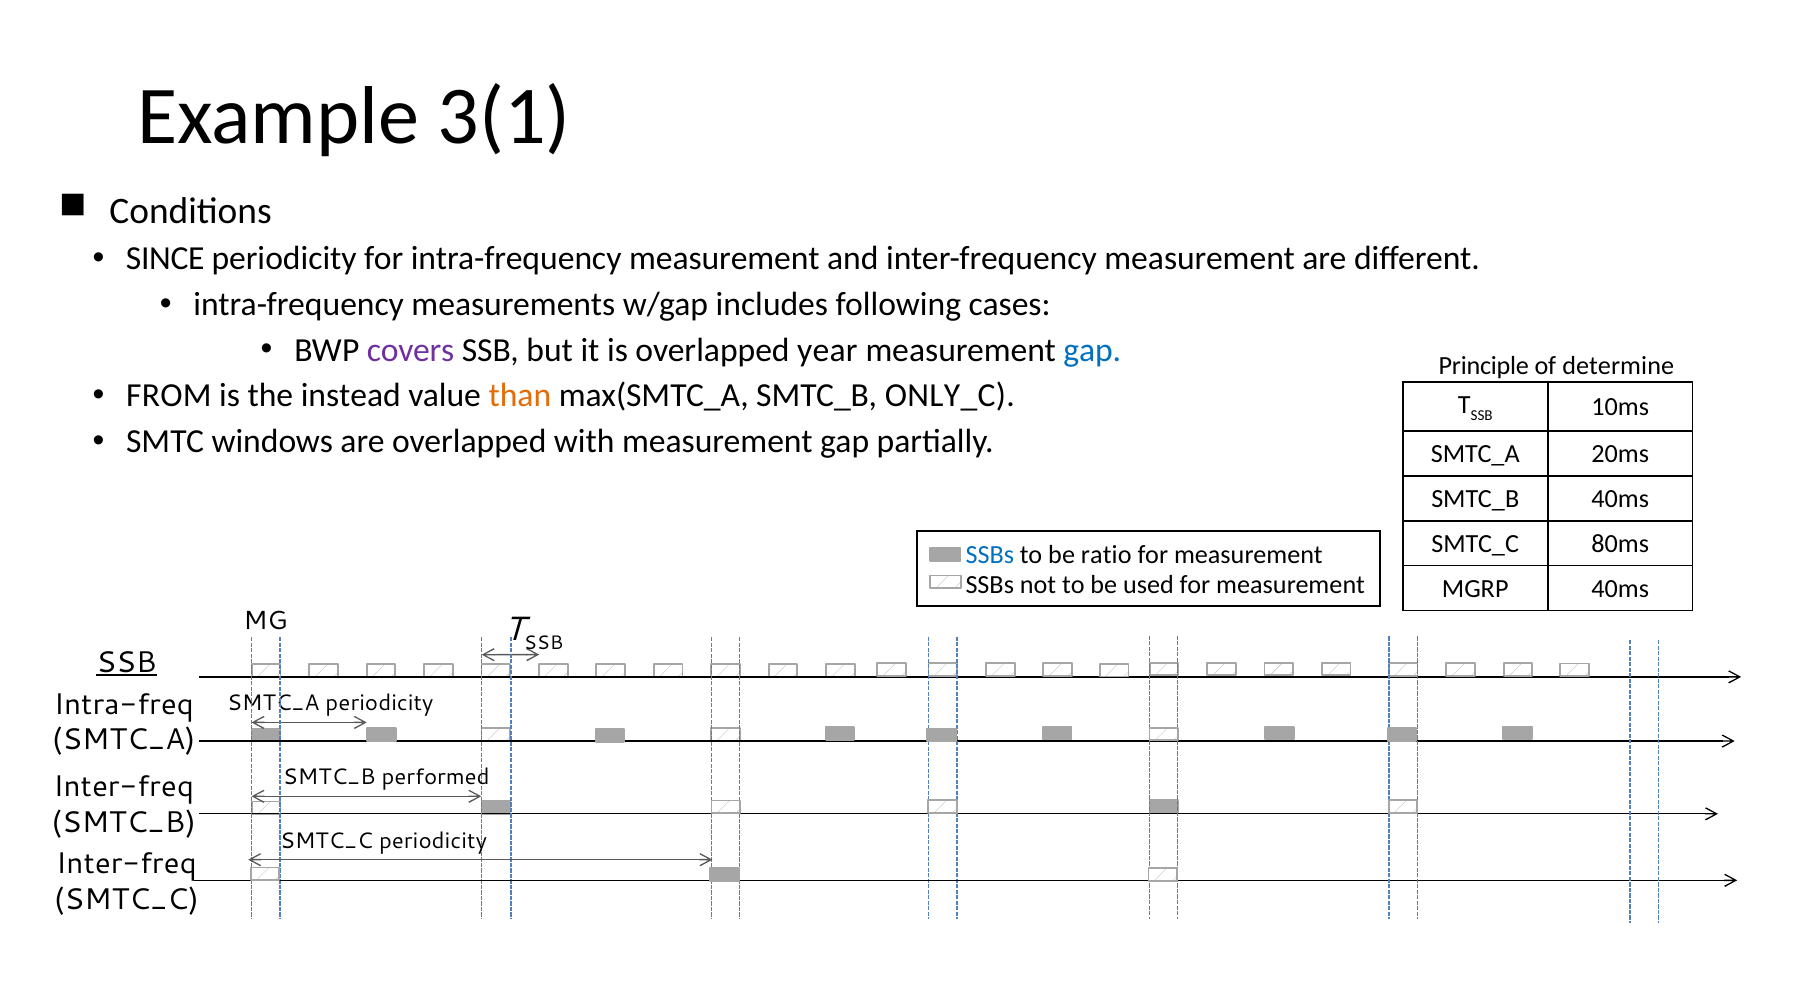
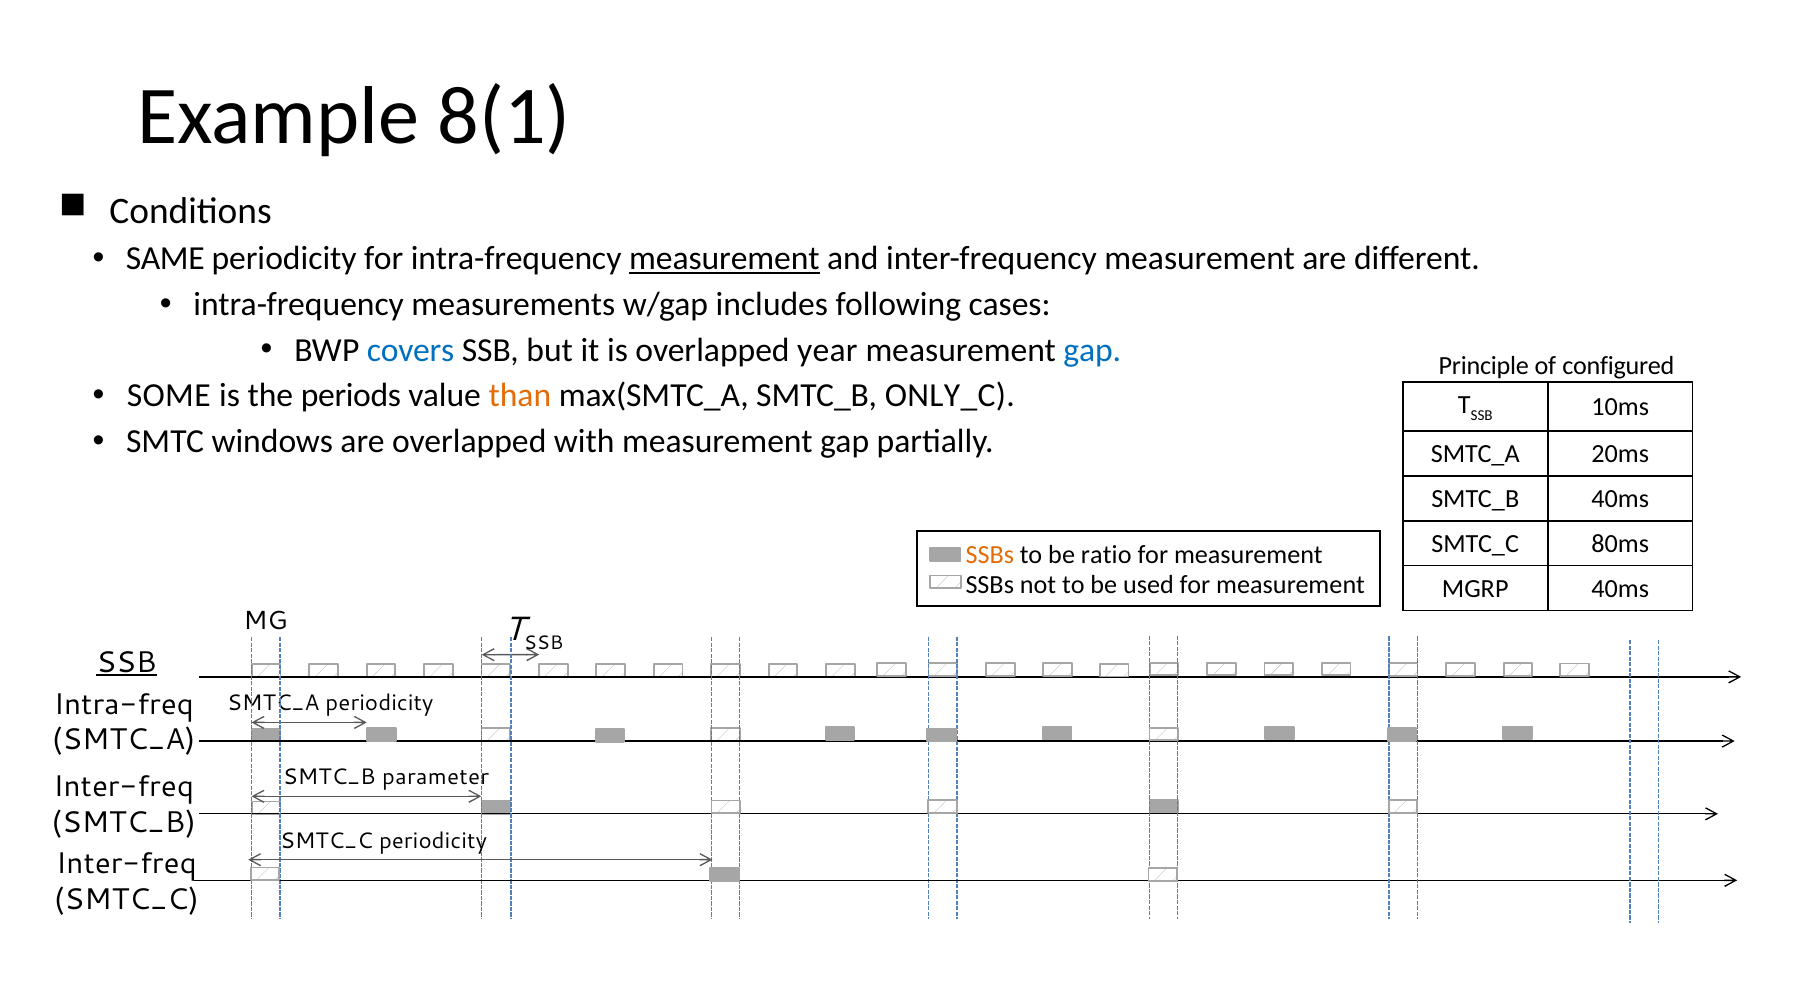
3(1: 3(1 -> 8(1 (504, 116)
SINCE: SINCE -> SAME (165, 259)
measurement underline: none -> present (724, 259)
covers colour: purple -> blue (411, 350)
determine: determine -> configured (1618, 366)
FROM: FROM -> SOME (169, 396)
instead: instead -> periods (351, 396)
SSBs colour: blue -> orange (990, 556)
performed: performed -> parameter (436, 778)
